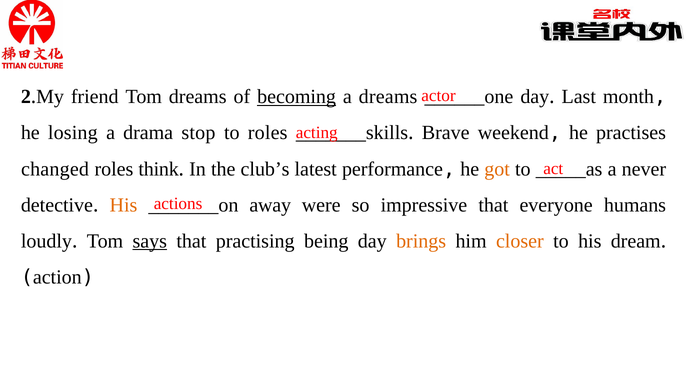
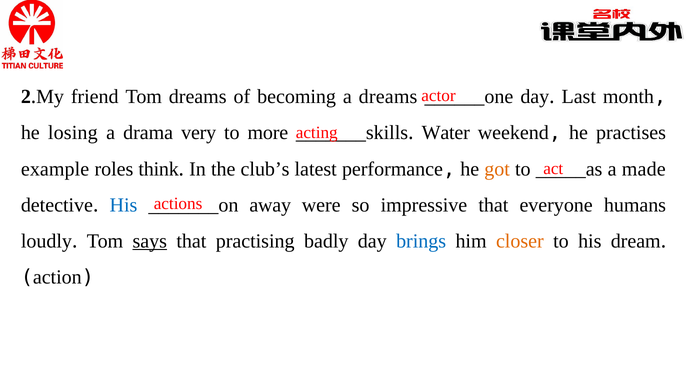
becoming underline: present -> none (297, 97)
stop: stop -> very (199, 133)
to roles: roles -> more (268, 133)
Brave: Brave -> Water (446, 133)
changed: changed -> example (55, 169)
never: never -> made (644, 169)
His colour: orange -> blue (123, 205)
being: being -> badly (326, 241)
brings colour: orange -> blue (421, 241)
